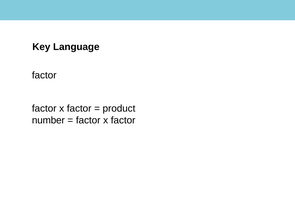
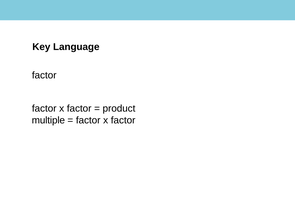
number: number -> multiple (48, 120)
